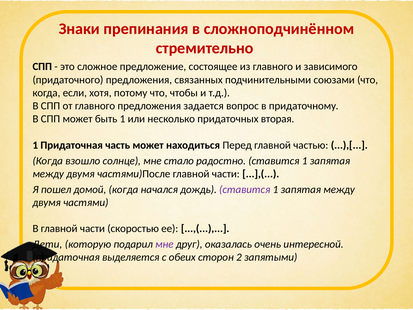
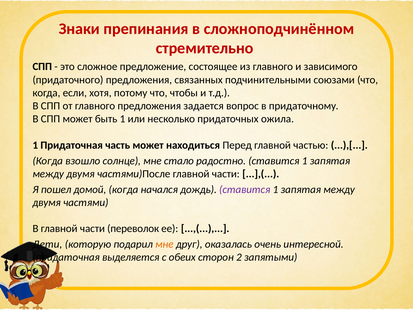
вторая: вторая -> ожила (277, 119)
скоростью: скоростью -> переволок (133, 229)
мне colour: purple -> orange (164, 244)
